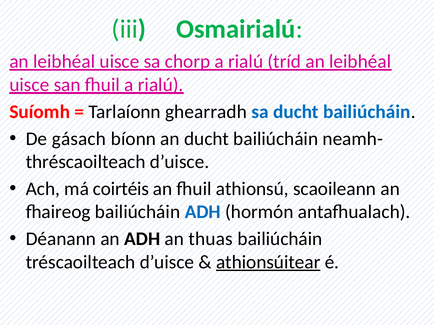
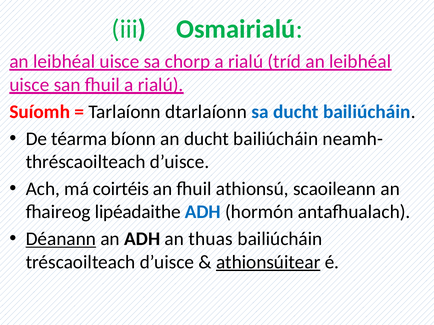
ghearradh: ghearradh -> dtarlaíonn (206, 112)
gásach: gásach -> téarma (79, 139)
fhaireog bailiúcháin: bailiúcháin -> lipéadaithe (138, 212)
Déanann underline: none -> present (61, 239)
